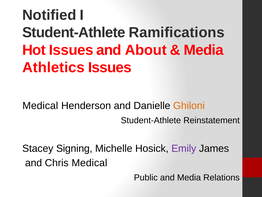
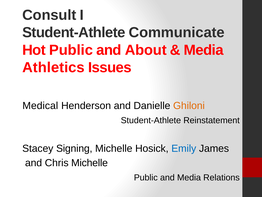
Notified: Notified -> Consult (49, 15)
Ramifications: Ramifications -> Communicate (177, 32)
Hot Issues: Issues -> Public (71, 50)
Emily colour: purple -> blue (184, 148)
Chris Medical: Medical -> Michelle (90, 162)
